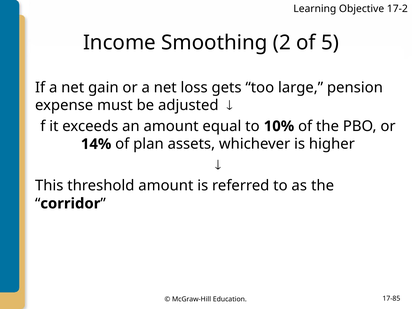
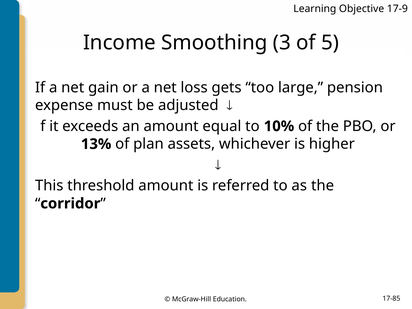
17-2: 17-2 -> 17-9 (397, 9)
2: 2 -> 3 (282, 43)
14%: 14% -> 13% (96, 144)
